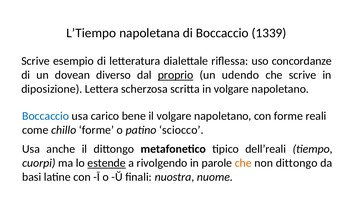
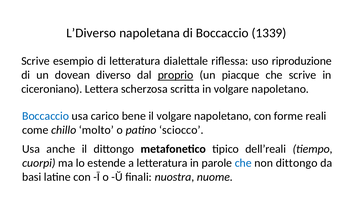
L’Tiempo: L’Tiempo -> L’Diverso (91, 33)
concordanze: concordanze -> riproduzione (302, 61)
udendo: udendo -> piacque (241, 75)
diposizione: diposizione -> ciceroniano (52, 89)
chillo forme: forme -> molto (96, 130)
estende underline: present -> none (107, 164)
a rivolgendo: rivolgendo -> letteratura (162, 164)
che colour: orange -> blue (243, 164)
